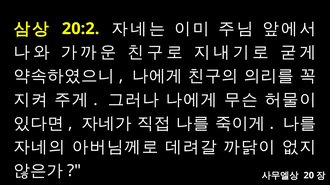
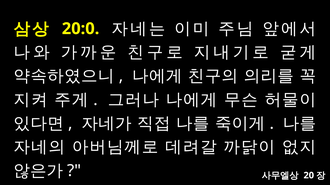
20:2: 20:2 -> 20:0 (81, 29)
